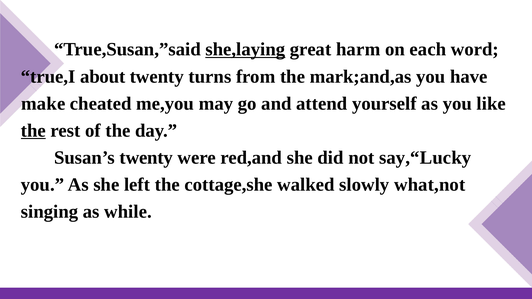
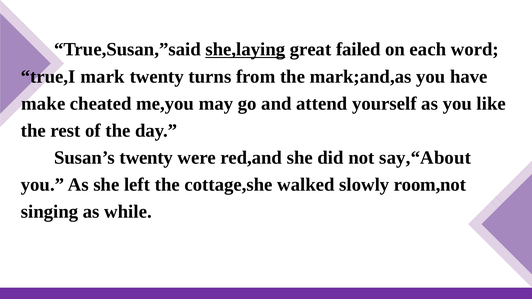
harm: harm -> failed (358, 50)
about: about -> mark (103, 77)
the underline: present -> none (33, 131)
say,“Lucky: say,“Lucky -> say,“About (425, 158)
what,not: what,not -> room,not (430, 185)
